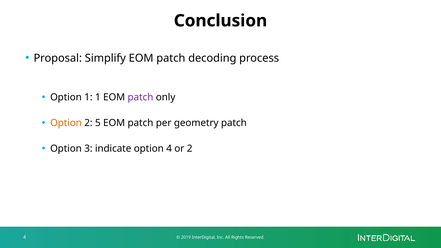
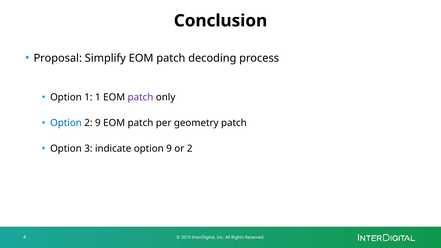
Option colour: orange -> blue (66, 123)
2 5: 5 -> 9 (98, 123)
option 4: 4 -> 9 (169, 149)
